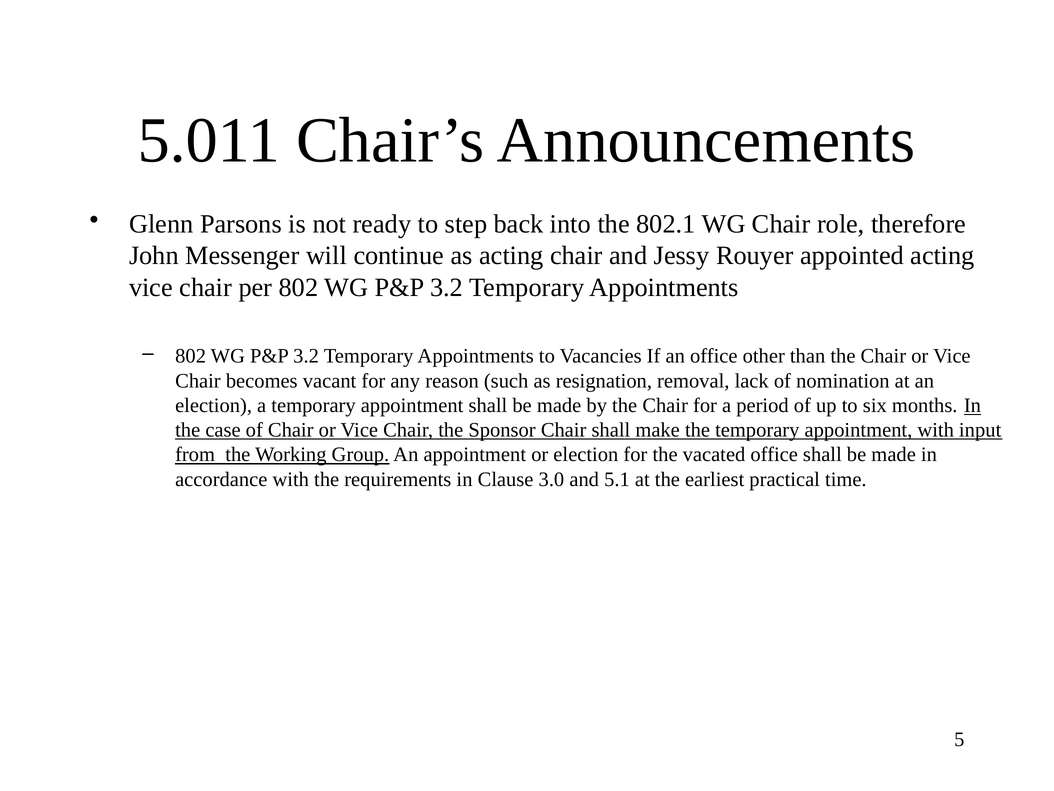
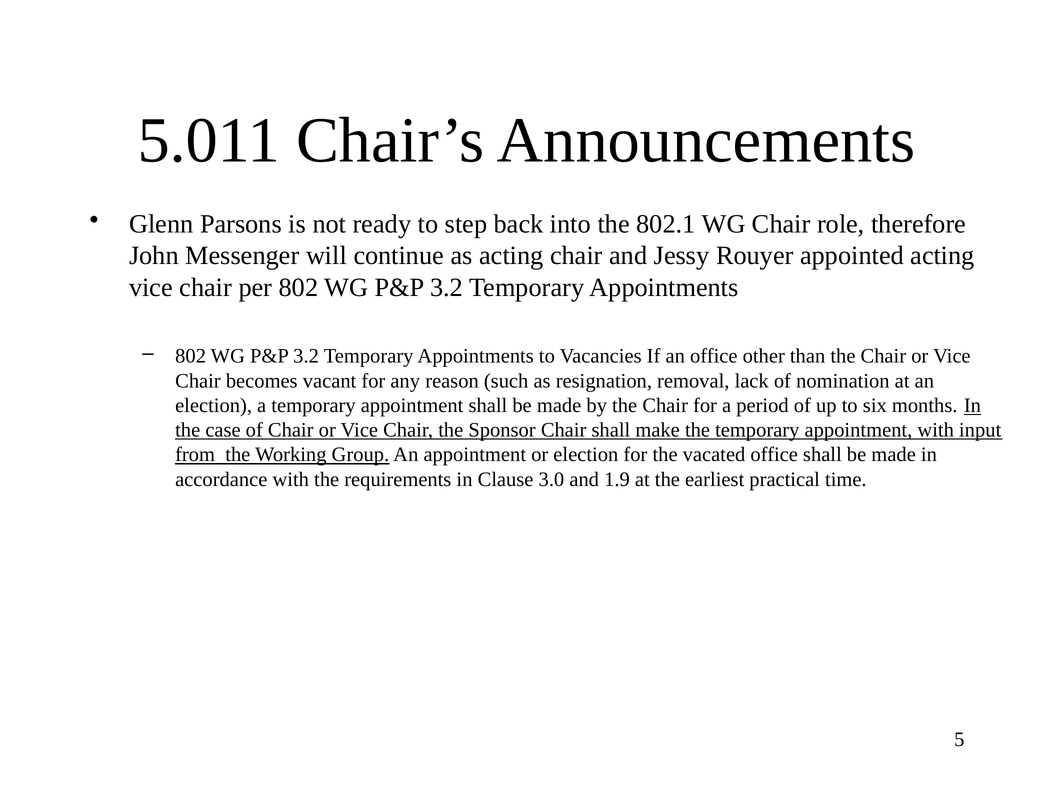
5.1: 5.1 -> 1.9 (617, 479)
